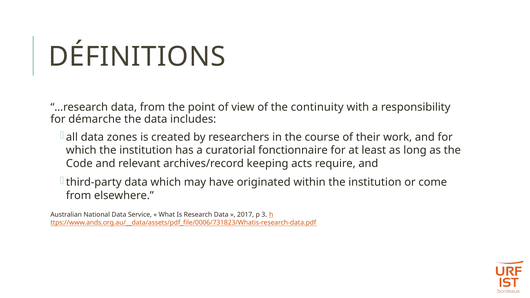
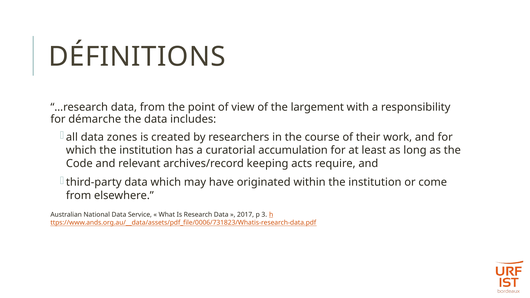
continuity: continuity -> largement (317, 107)
fonctionnaire: fonctionnaire -> accumulation (293, 150)
